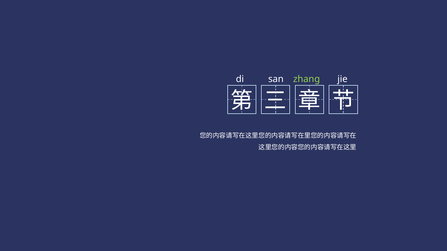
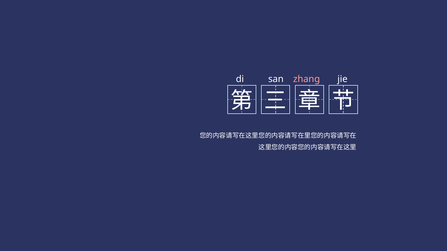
zhang colour: light green -> pink (307, 79)
